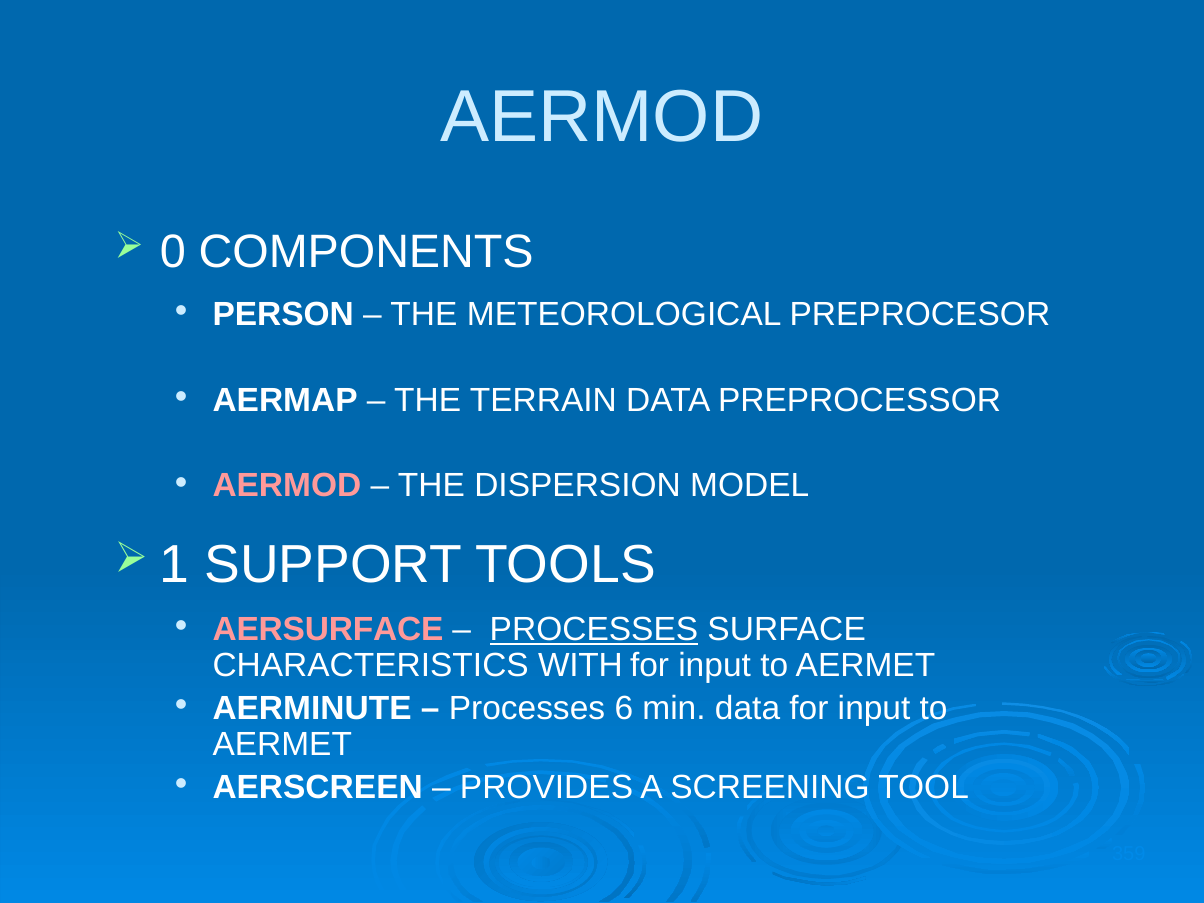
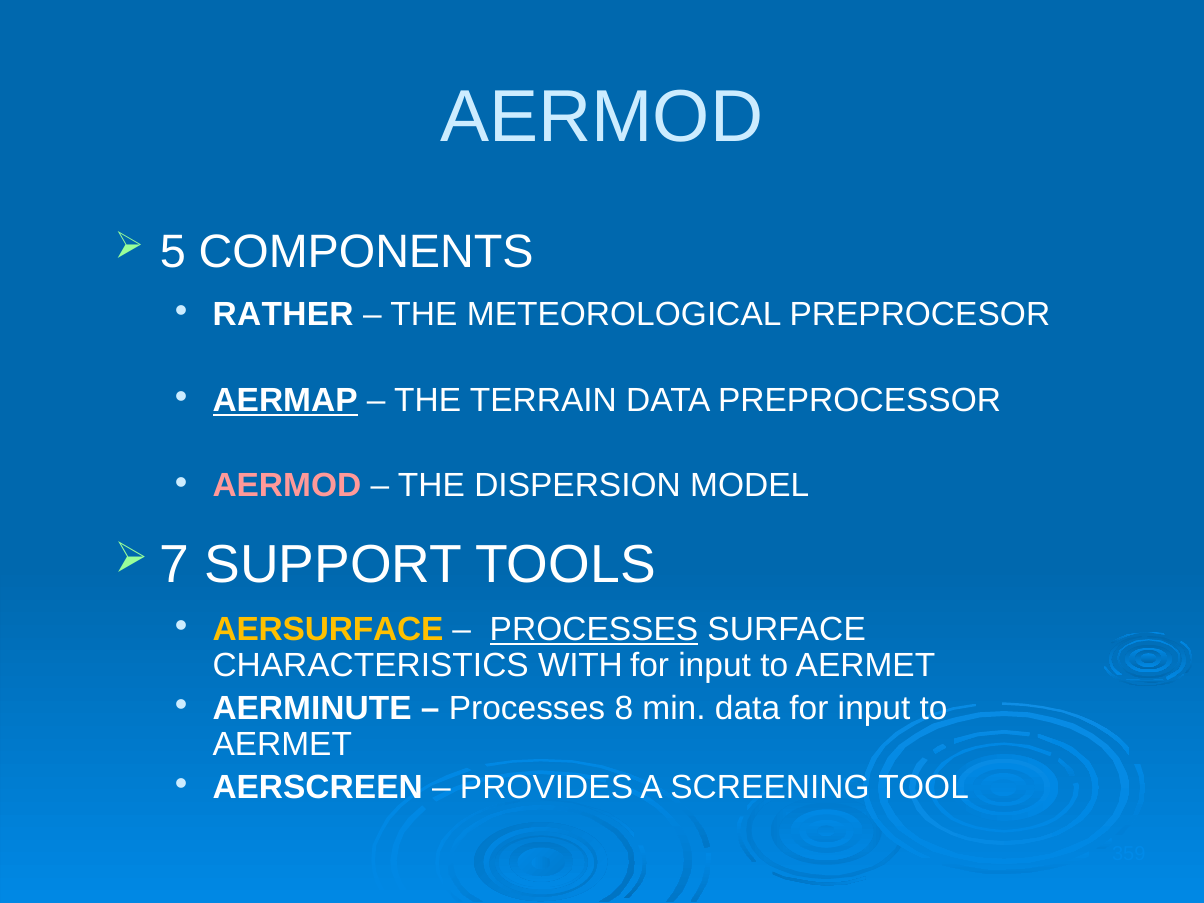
0: 0 -> 5 (173, 252)
PERSON: PERSON -> RATHER (283, 315)
AERMAP underline: none -> present (285, 400)
1: 1 -> 7 (175, 565)
AERSURFACE colour: pink -> yellow (328, 629)
6: 6 -> 8 (624, 708)
